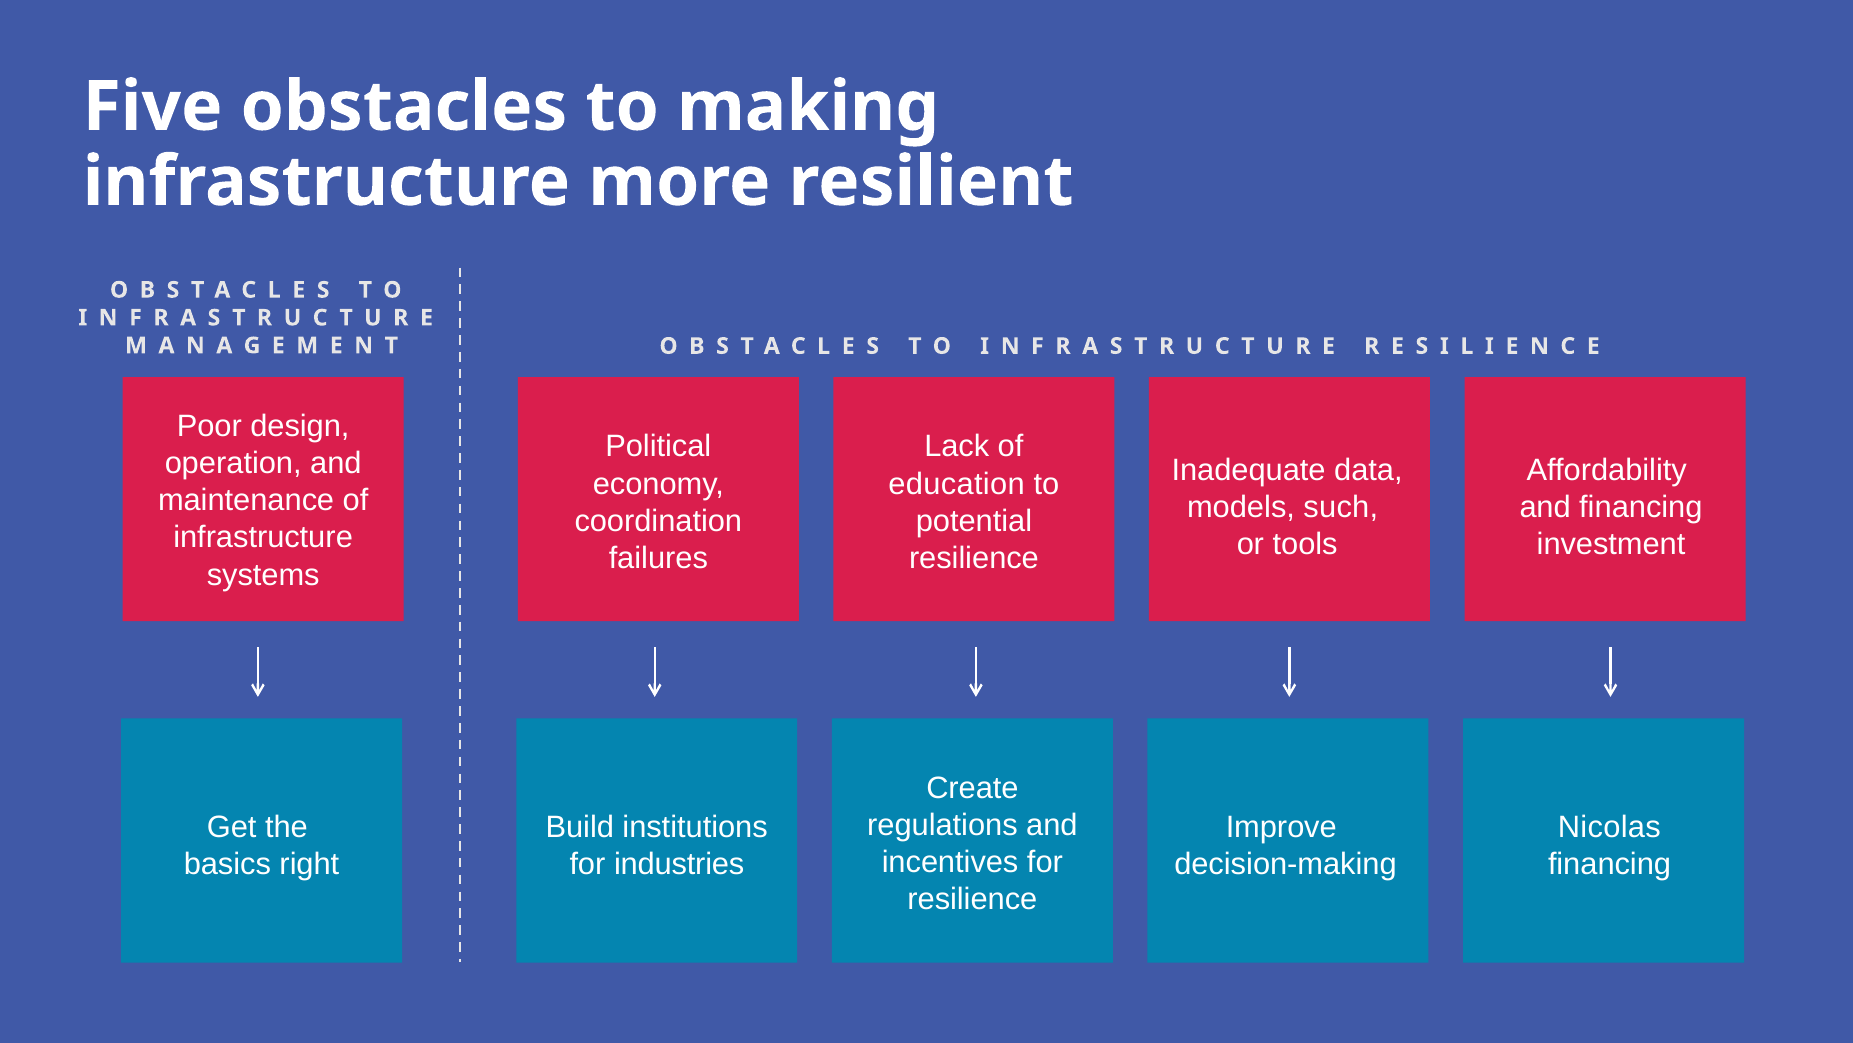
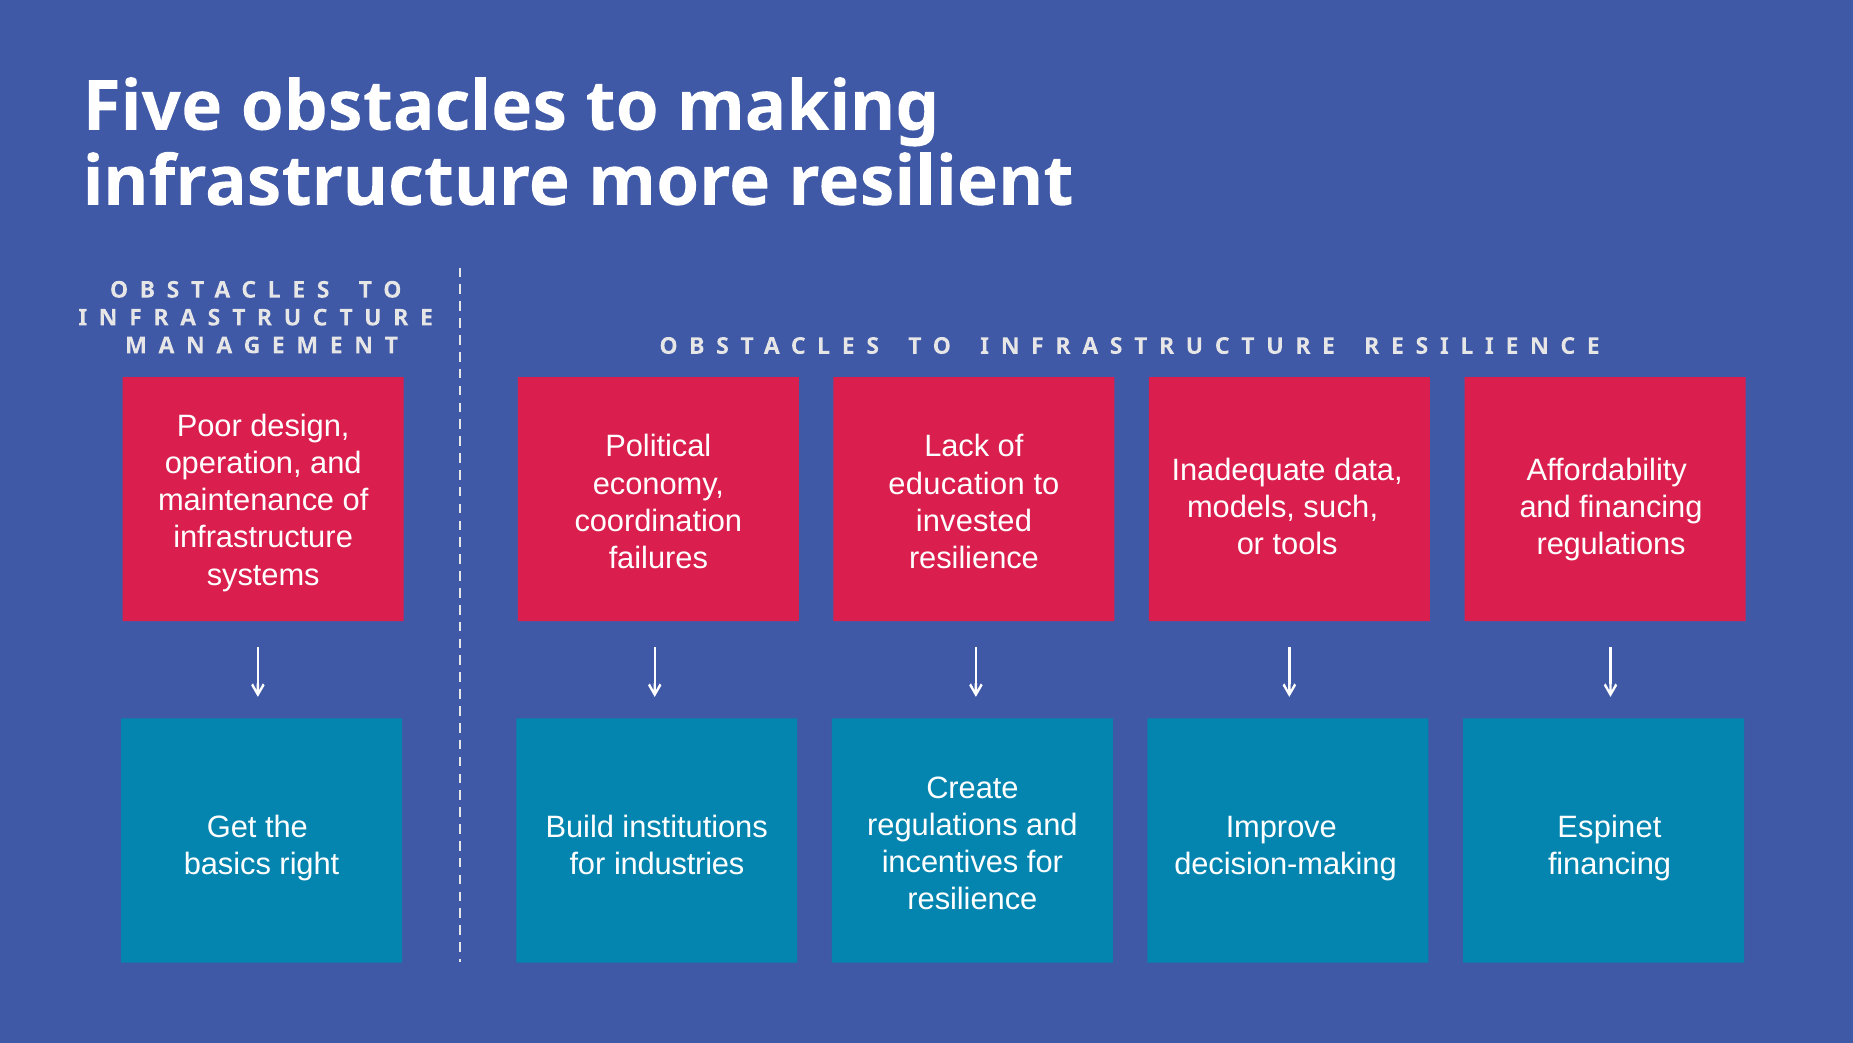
potential: potential -> invested (974, 521)
investment: investment -> regulations (1611, 544)
Nicolas: Nicolas -> Espinet (1609, 826)
